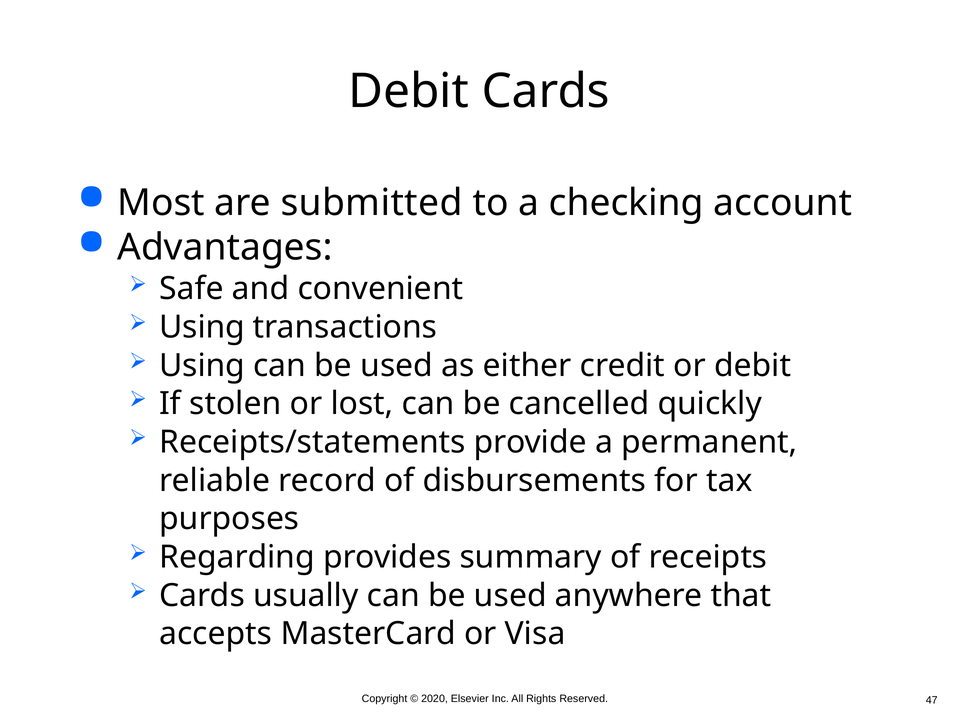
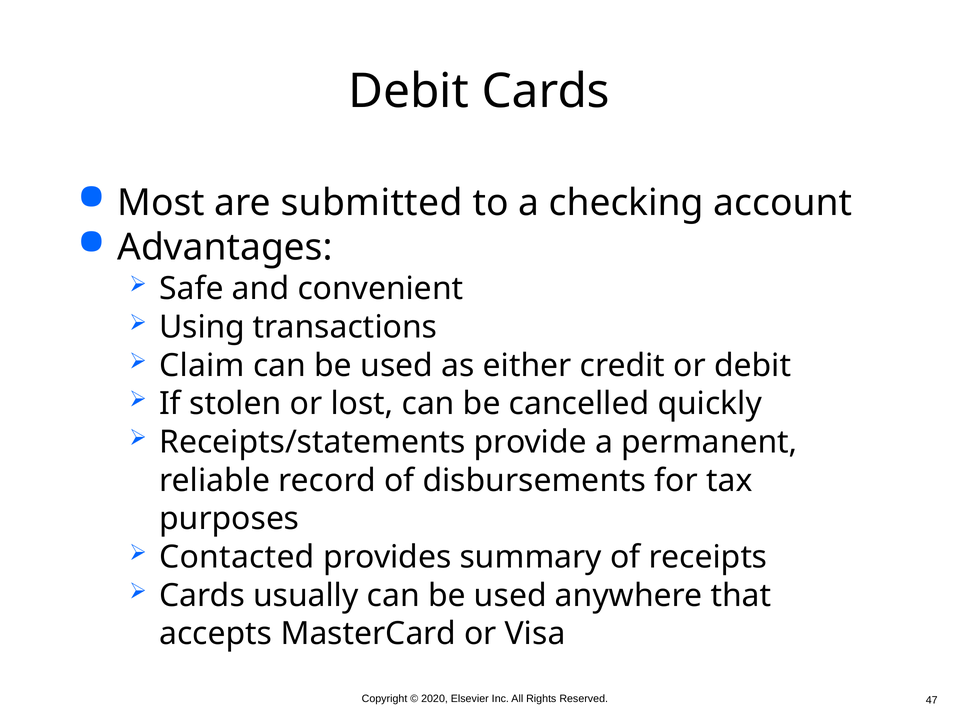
Using: Using -> Claim (202, 365)
Regarding: Regarding -> Contacted (237, 557)
